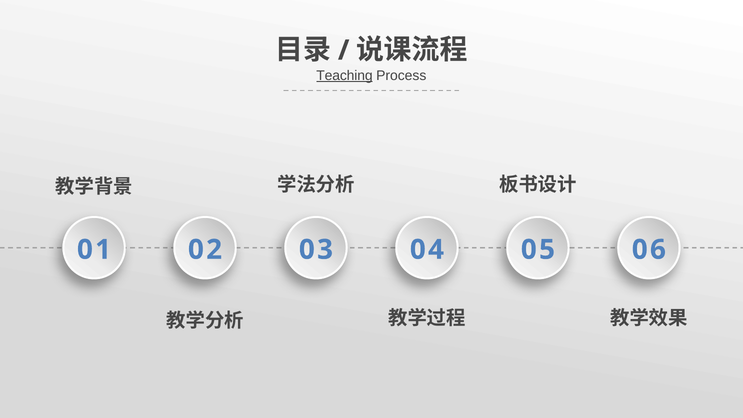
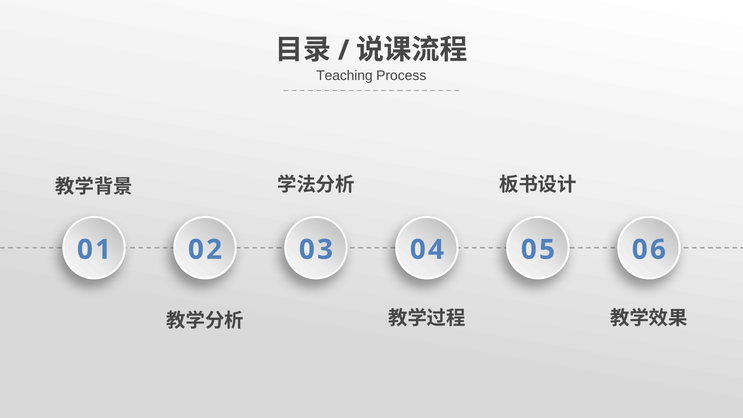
Teaching underline: present -> none (344, 76)
